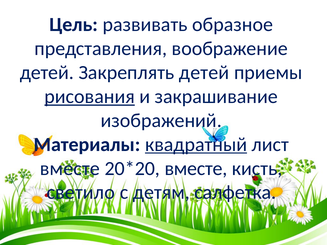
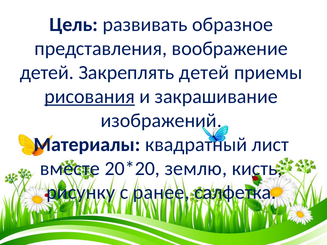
квадратный underline: present -> none (196, 145)
вместе: вместе -> землю (196, 169)
светило: светило -> рисунку (81, 193)
детям: детям -> ранее (161, 193)
